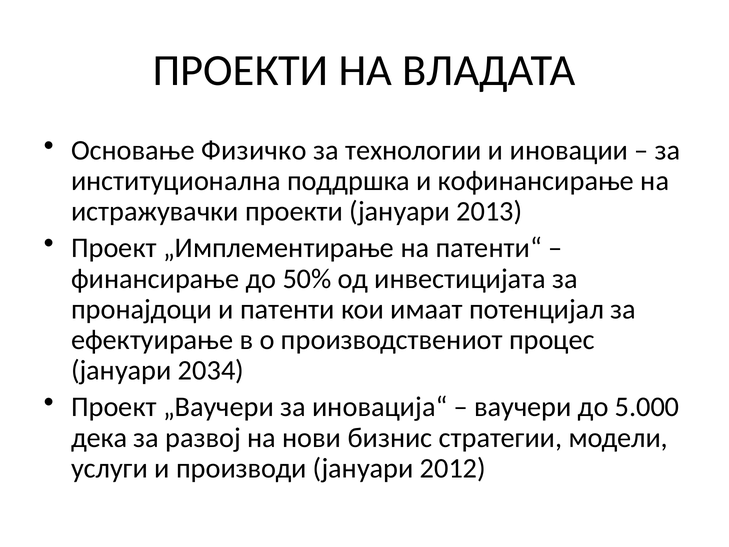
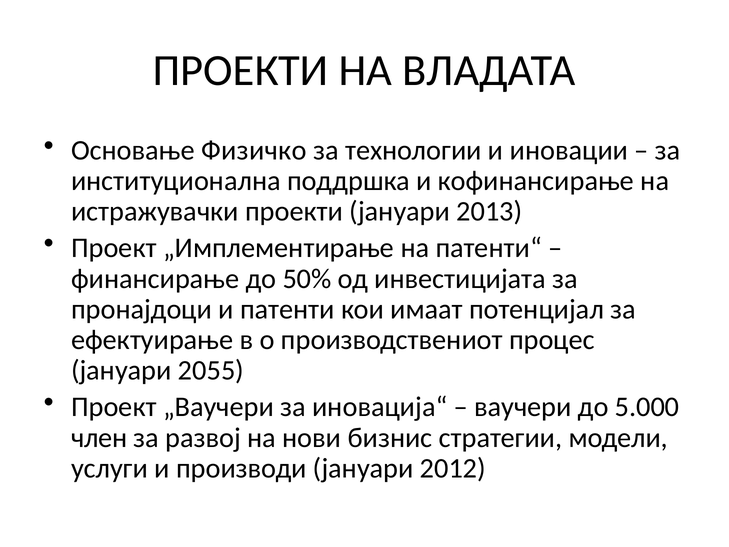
2034: 2034 -> 2055 (211, 370)
дека: дека -> член (99, 437)
